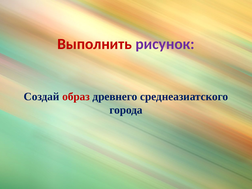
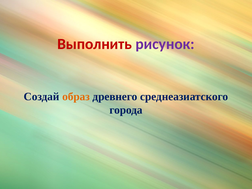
образ colour: red -> orange (76, 97)
